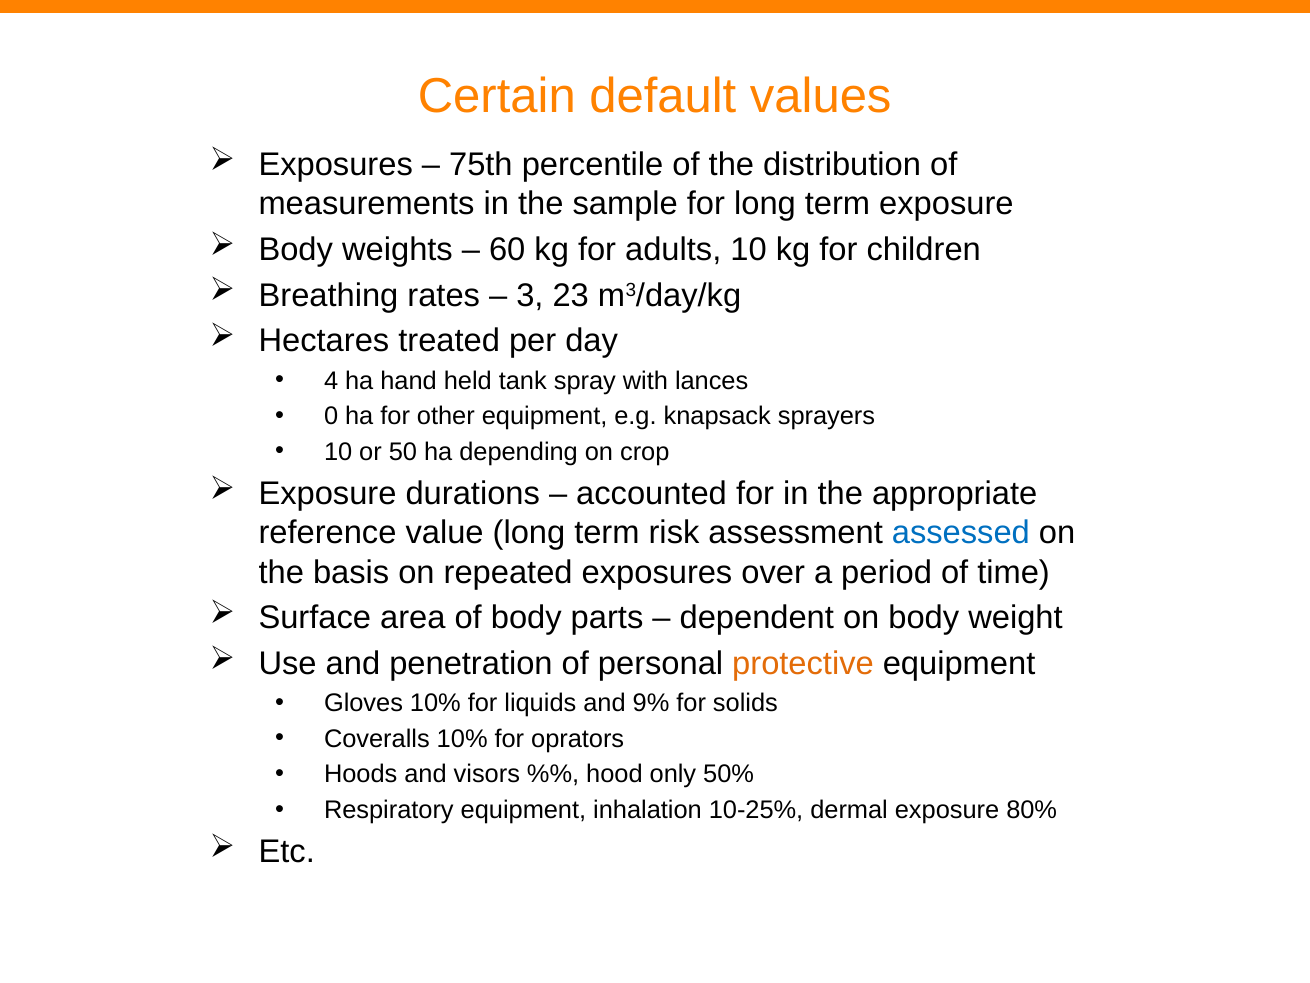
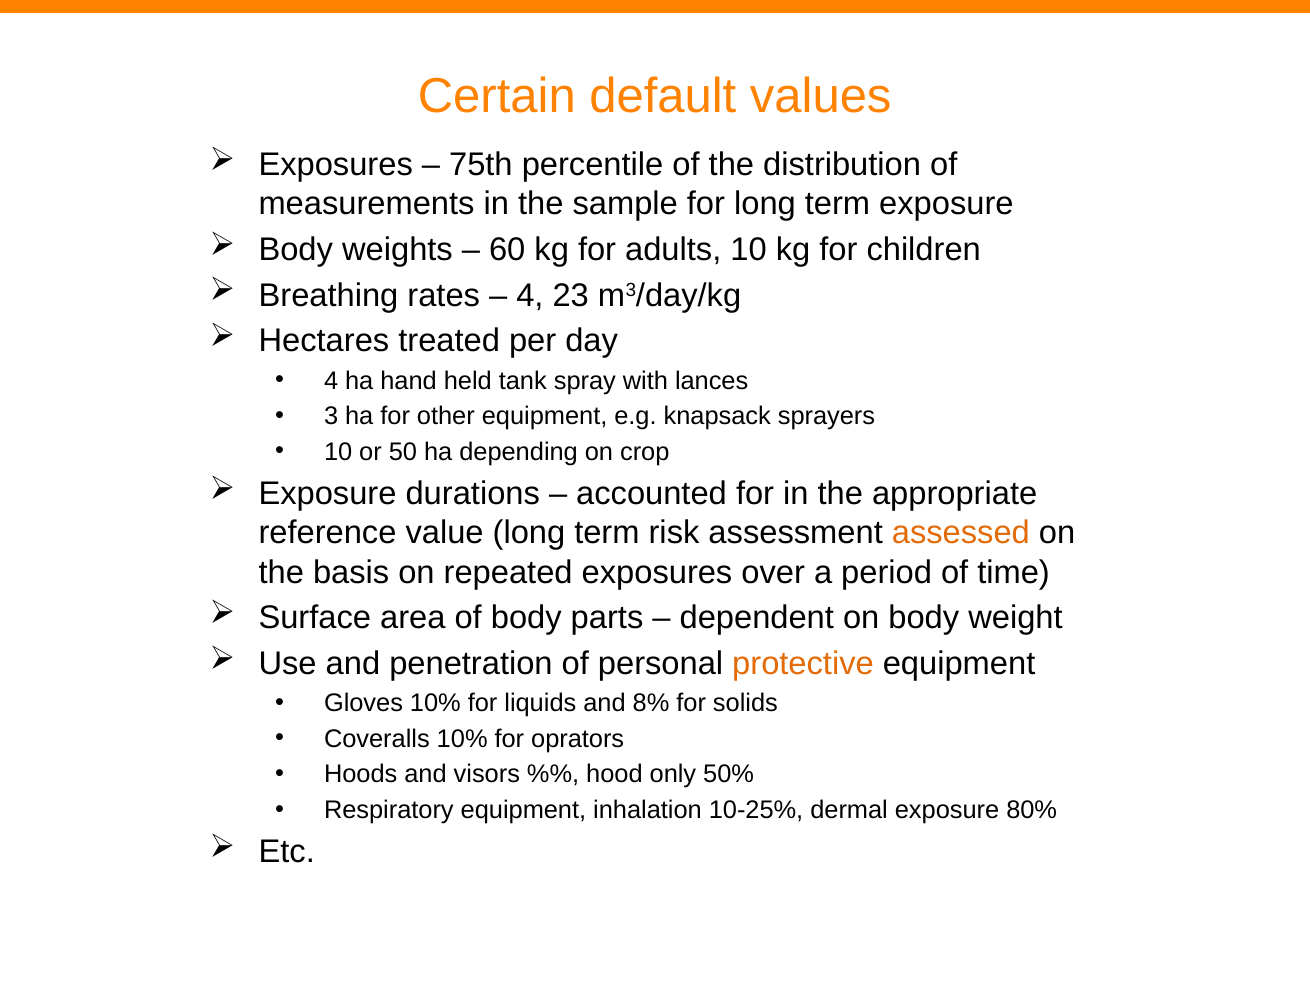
3: 3 -> 4 (530, 295)
0: 0 -> 3 (331, 416)
assessed colour: blue -> orange (961, 533)
9%: 9% -> 8% (651, 703)
